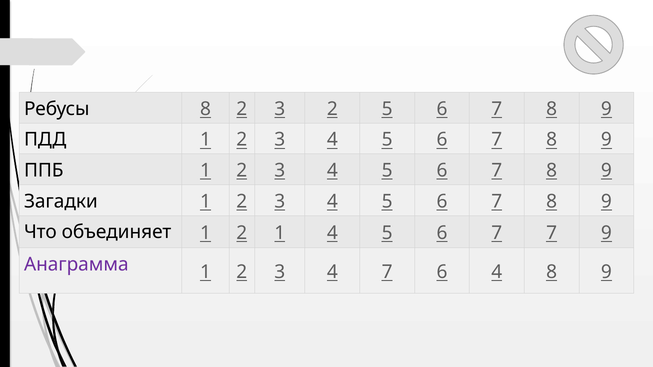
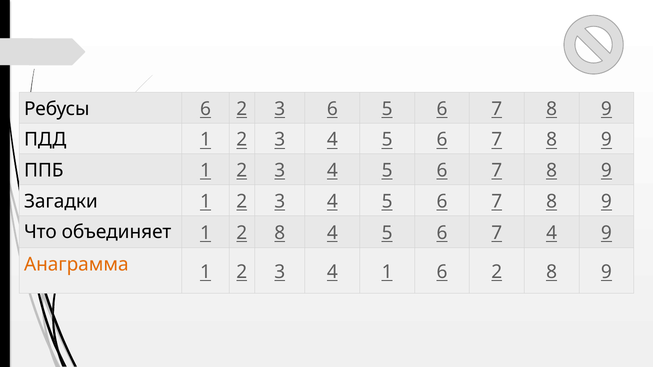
Ребусы 8: 8 -> 6 (205, 109)
3 2: 2 -> 6 (332, 109)
1 2 1: 1 -> 8 (280, 233)
7 7: 7 -> 4 (552, 233)
Анаграмма colour: purple -> orange (76, 265)
4 7: 7 -> 1 (387, 272)
4: 4 -> 2 (497, 272)
